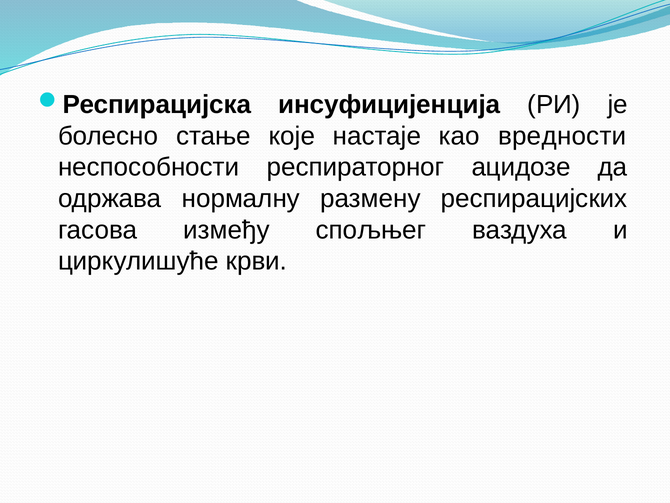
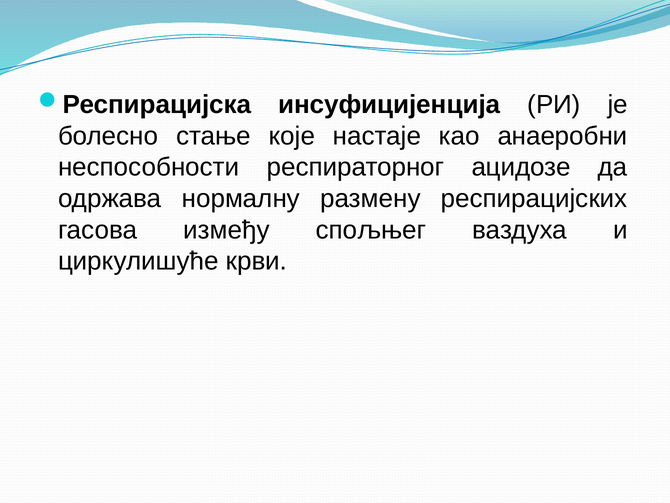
вредности: вредности -> анаеробни (562, 136)
